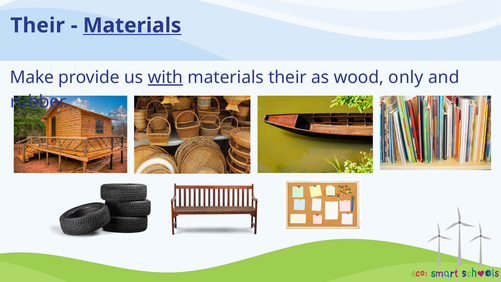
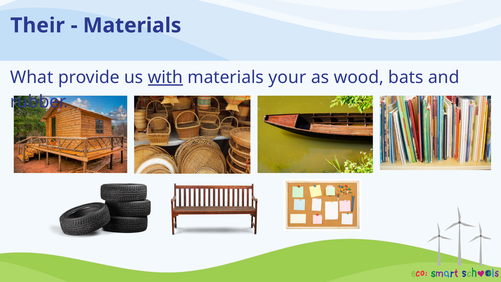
Materials underline: present -> none (132, 25)
Make: Make -> What (32, 77)
materials their: their -> your (287, 77)
only: only -> bats (406, 77)
